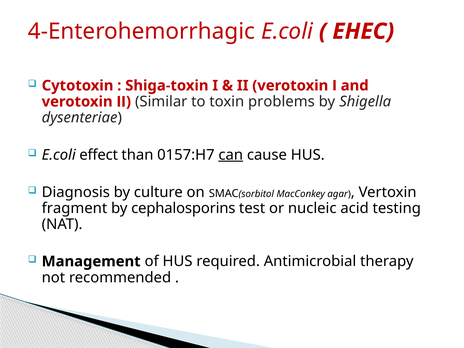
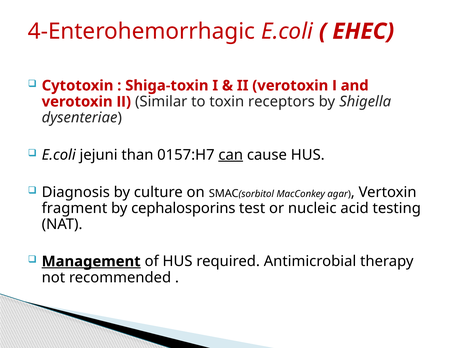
problems: problems -> receptors (281, 102)
effect: effect -> jejuni (99, 155)
Management underline: none -> present (91, 261)
